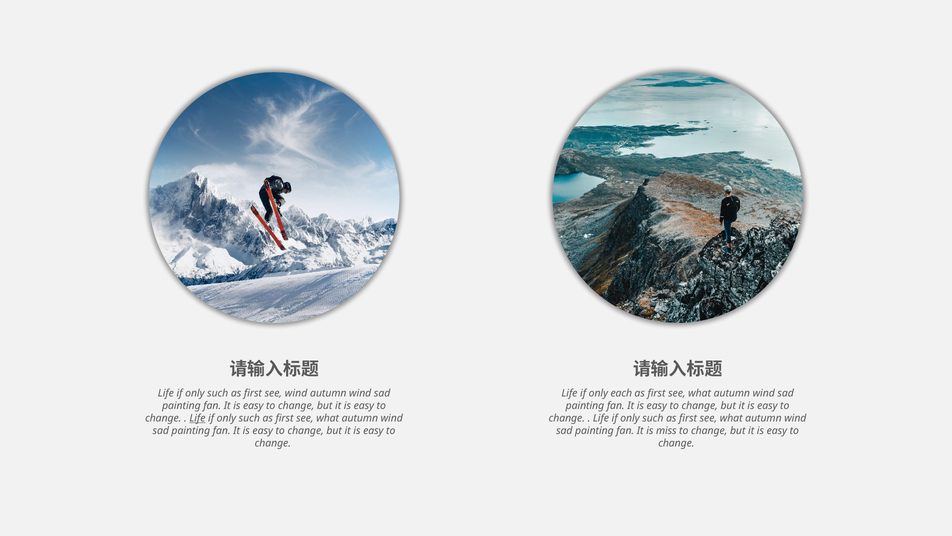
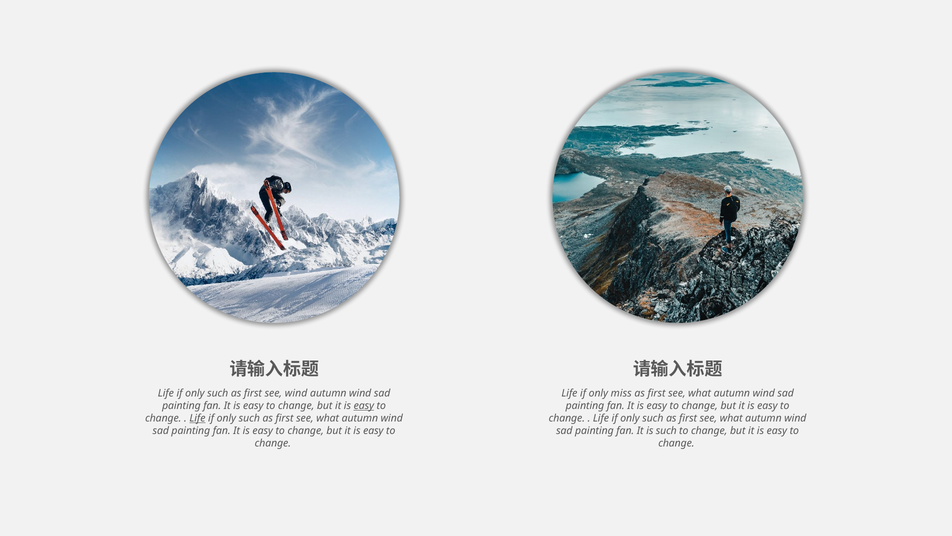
each: each -> miss (621, 393)
easy underline: none -> present (364, 406)
is miss: miss -> such (666, 430)
